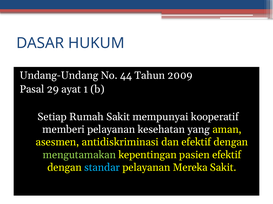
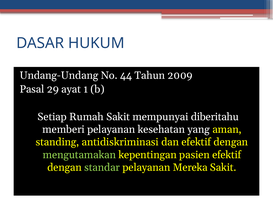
kooperatif: kooperatif -> diberitahu (215, 117)
asesmen: asesmen -> standing (57, 143)
standar colour: light blue -> light green (102, 168)
